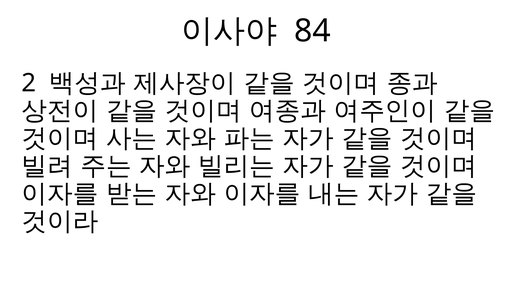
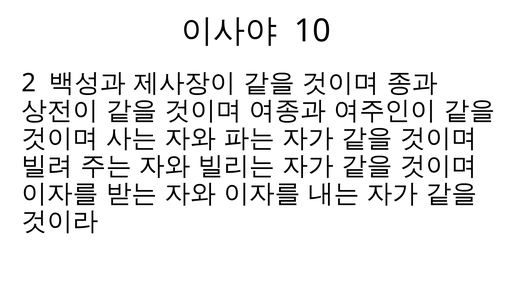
84: 84 -> 10 (313, 31)
